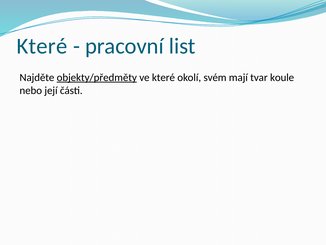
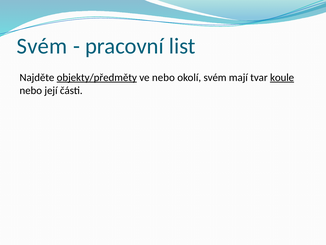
Které: Které -> Svém (42, 46)
ve které: které -> nebo (163, 77)
koule underline: none -> present (282, 77)
